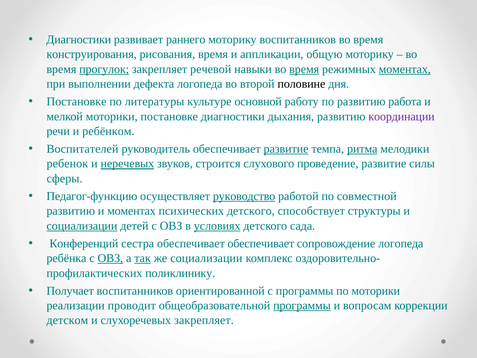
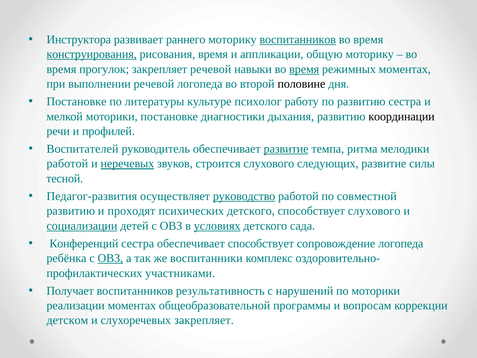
Диагностики: Диагностики -> Инструктора (79, 39)
воспитанников underline: none -> present (298, 39)
конструирования underline: none -> present (92, 54)
прогулок underline: present -> none (104, 69)
моментах underline: present -> none (405, 69)
выполнении дефекта: дефекта -> речевой (154, 84)
основной: основной -> психолог (258, 102)
развитию работа: работа -> сестра (405, 102)
координации colour: purple -> black (402, 116)
ребёнком: ребёнком -> профилей (108, 131)
ритма underline: present -> none (362, 149)
ребенок: ребенок -> работой (67, 164)
проведение: проведение -> следующих (328, 164)
сферы: сферы -> тесной (65, 178)
Педагог-функцию: Педагог-функцию -> Педагог-развития (92, 196)
и моментах: моментах -> проходят (131, 211)
способствует структуры: структуры -> слухового (374, 211)
обеспечивает обеспечивает: обеспечивает -> способствует (261, 243)
так underline: present -> none (143, 258)
же социализации: социализации -> воспитанники (206, 258)
поликлинику: поликлинику -> участниками (180, 273)
ориентированной: ориентированной -> результативность (220, 291)
с программы: программы -> нарушений (305, 291)
реализации проводит: проводит -> моментах (132, 305)
программы underline: present -> none (302, 305)
